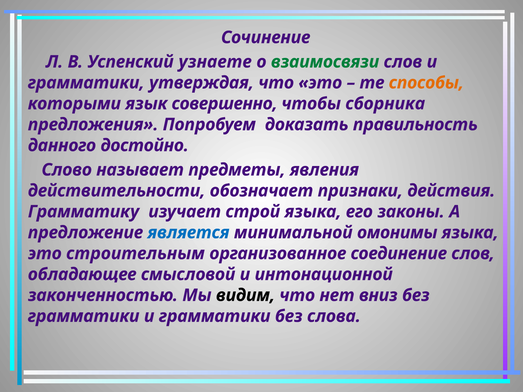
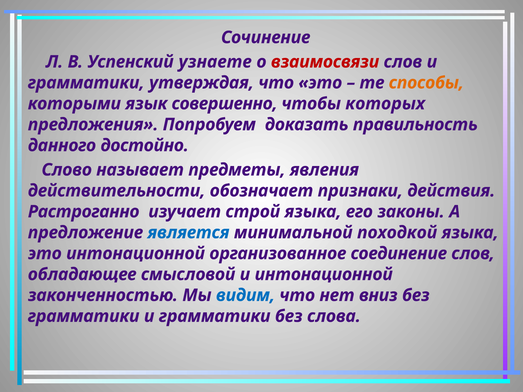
взаимосвязи colour: green -> red (325, 62)
сборника: сборника -> которых (385, 104)
Грамматику: Грамматику -> Растроганно (84, 212)
омонимы: омонимы -> походкой (397, 233)
это строительным: строительным -> интонационной (136, 254)
видим colour: black -> blue (245, 295)
